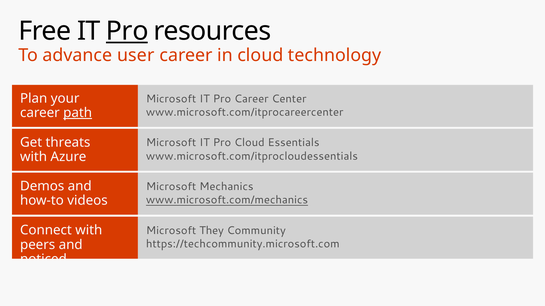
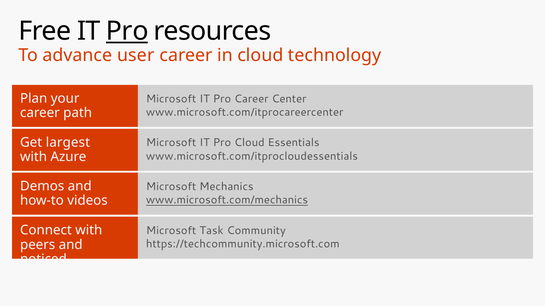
path underline: present -> none (78, 113)
threats: threats -> largest (68, 143)
They: They -> Task (211, 231)
